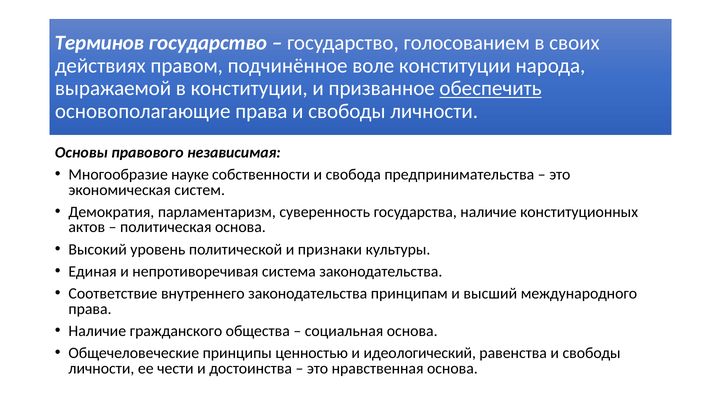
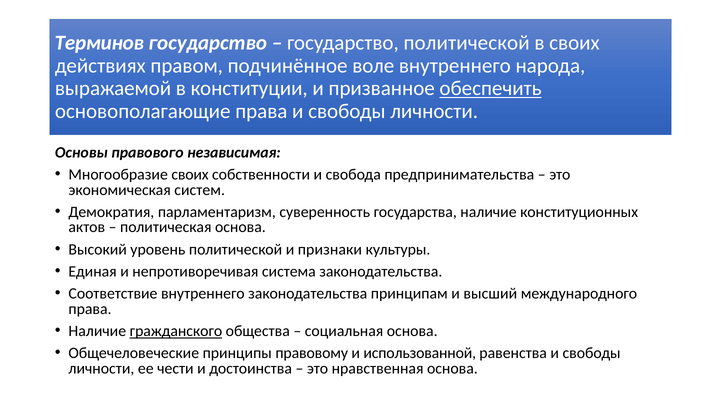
государство голосованием: голосованием -> политической (467, 43)
воле конституции: конституции -> внутреннего (455, 66)
Многообразие науке: науке -> своих (190, 174)
гражданского underline: none -> present (176, 331)
ценностью: ценностью -> правовому (312, 353)
идеологический: идеологический -> использованной (420, 353)
